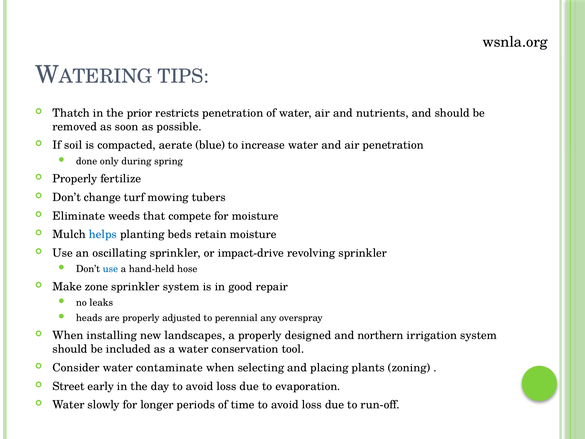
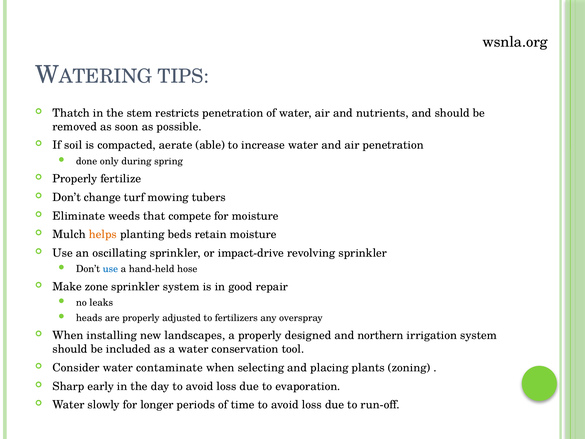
prior: prior -> stem (139, 113)
blue: blue -> able (210, 145)
helps colour: blue -> orange (103, 234)
perennial: perennial -> fertilizers (236, 318)
Street: Street -> Sharp (68, 386)
